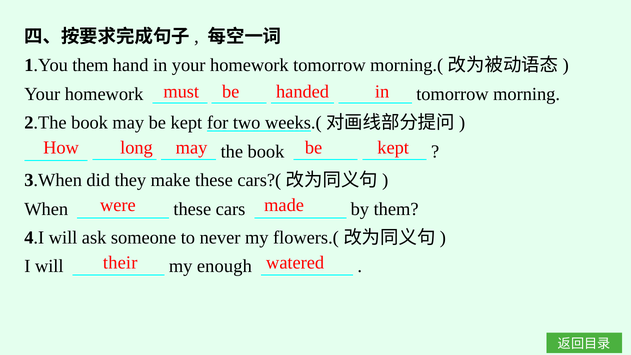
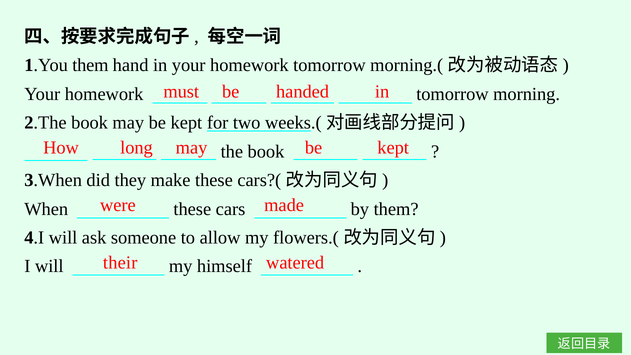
never: never -> allow (220, 238)
enough: enough -> himself (224, 266)
